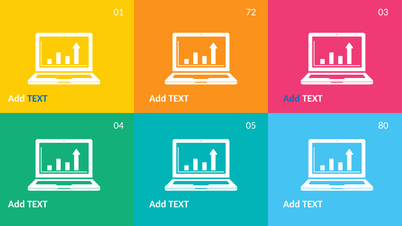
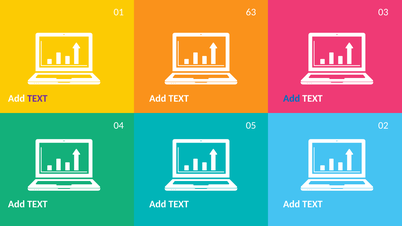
72: 72 -> 63 (251, 12)
TEXT colour: blue -> purple (37, 98)
80: 80 -> 02 (383, 126)
